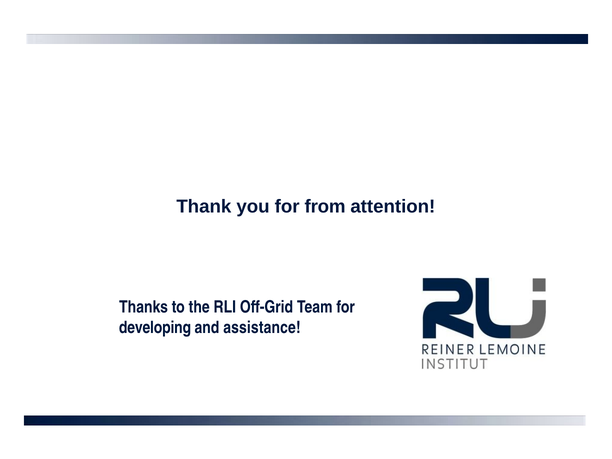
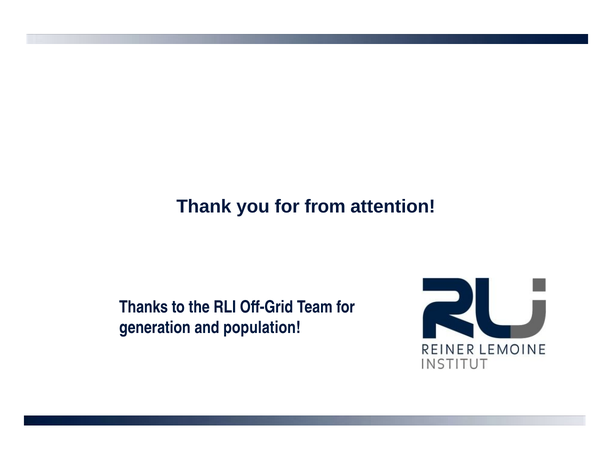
developing: developing -> generation (155, 328)
assistance: assistance -> population (262, 328)
